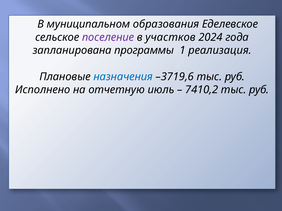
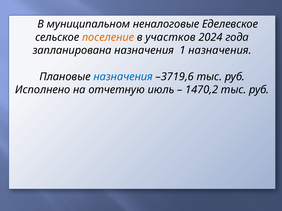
образования: образования -> неналоговые (166, 24)
поселение colour: purple -> orange (108, 37)
запланирована программы: программы -> назначения (144, 50)
1 реализация: реализация -> назначения (220, 50)
7410,2: 7410,2 -> 1470,2 (202, 90)
